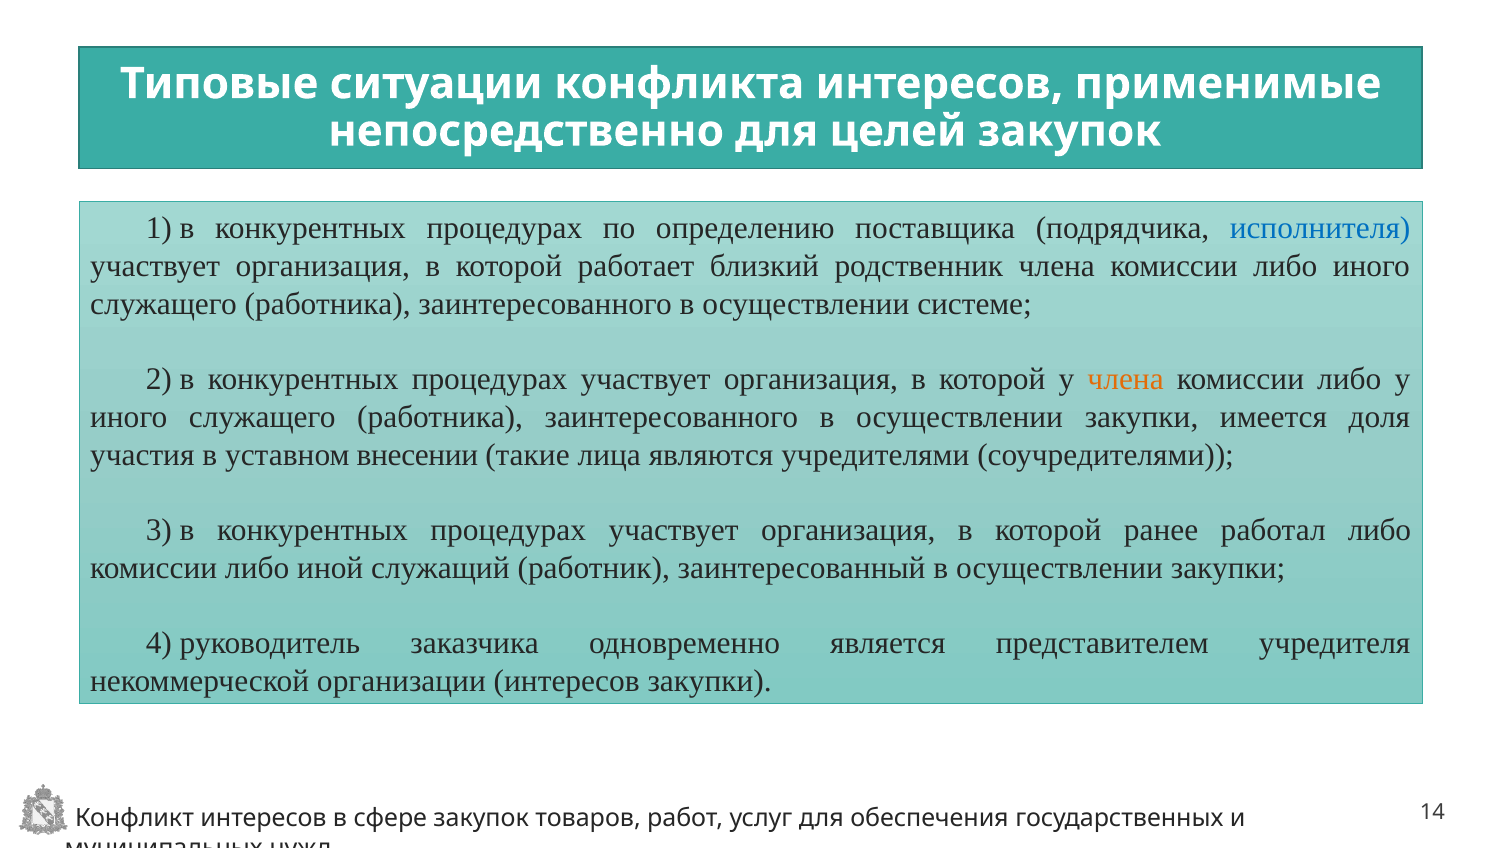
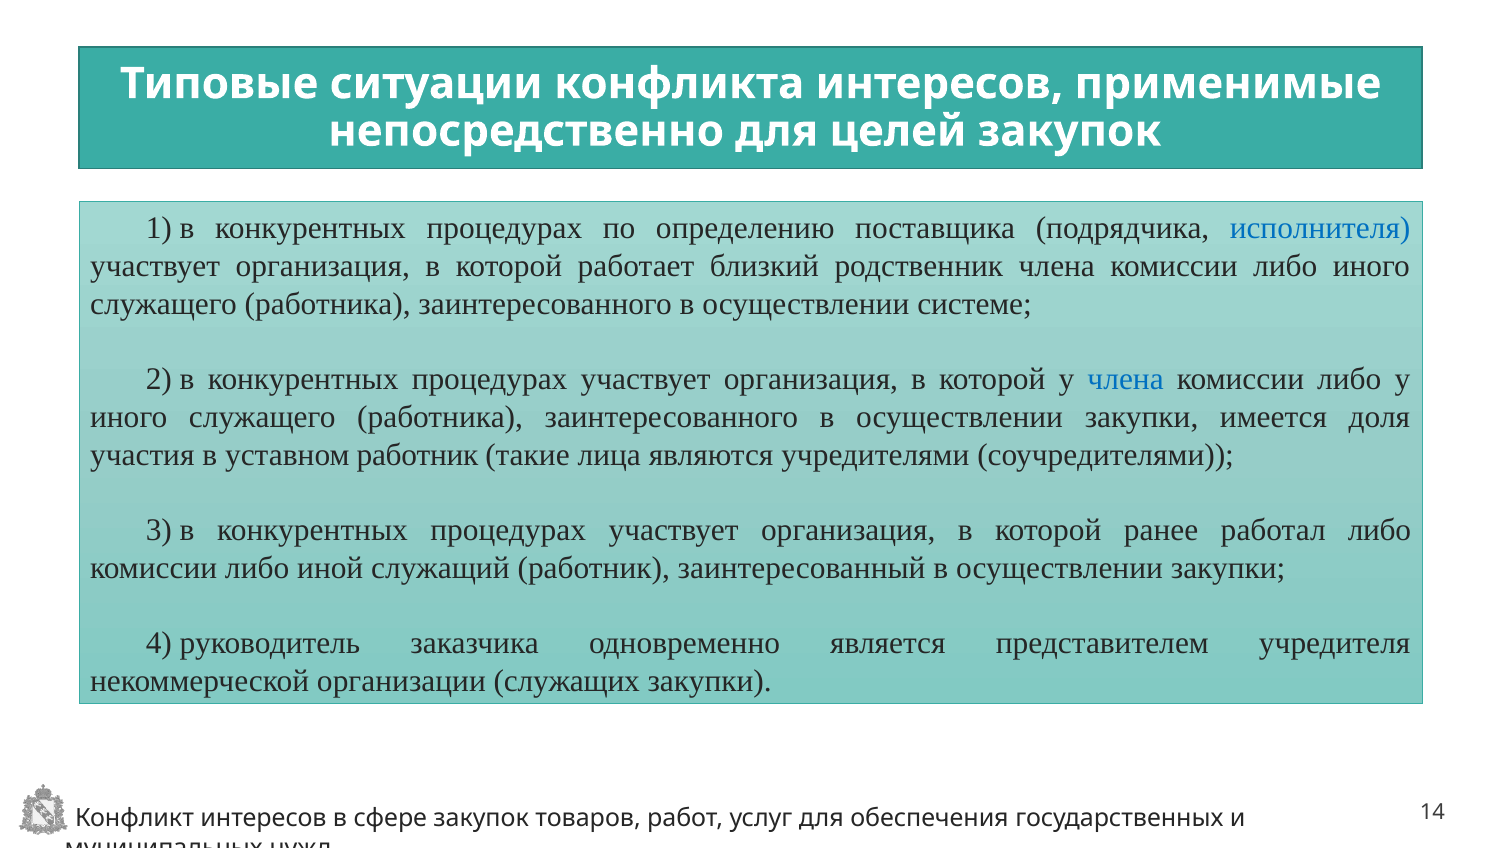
члена colour: orange -> blue (1126, 379)
уставном внесении: внесении -> работник (417, 455)
организации интересов: интересов -> служащих (567, 681)
